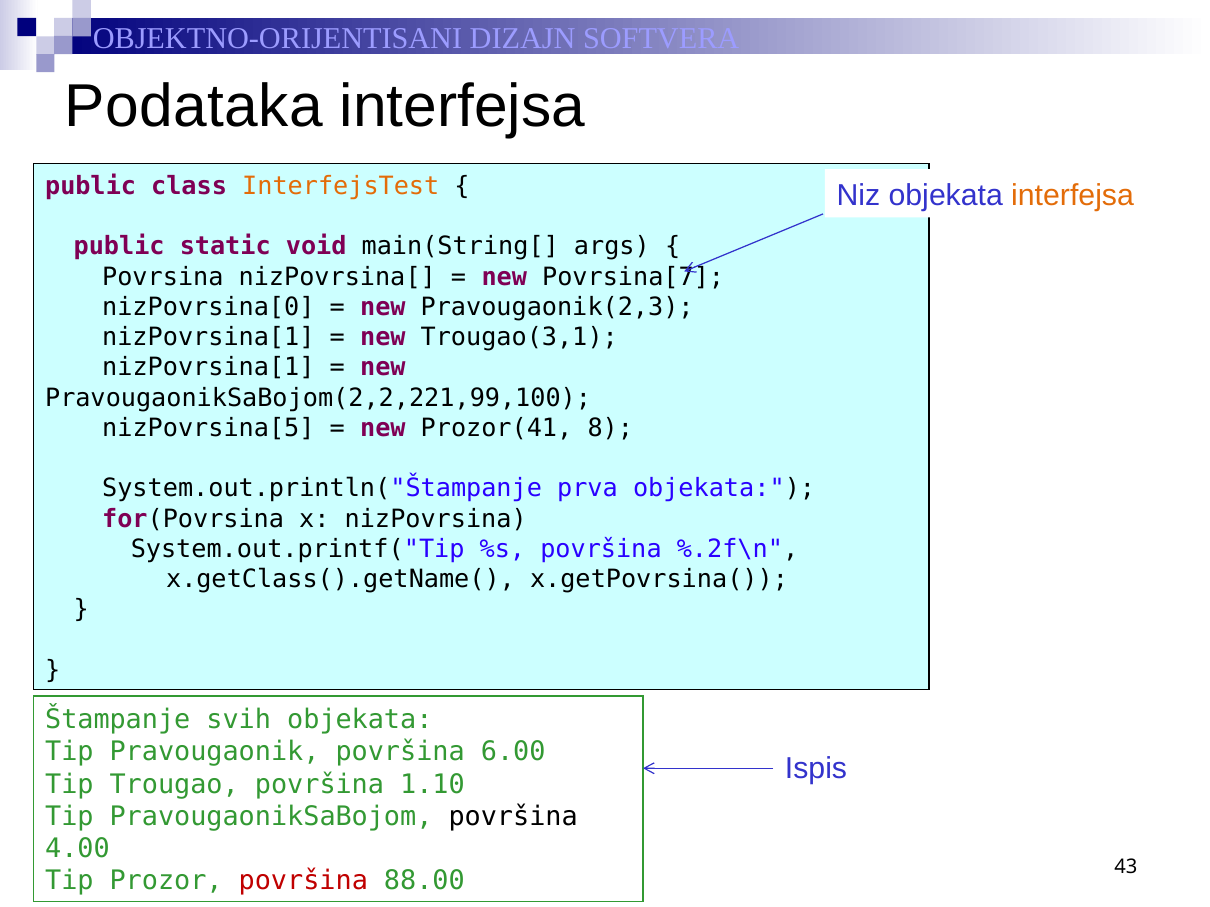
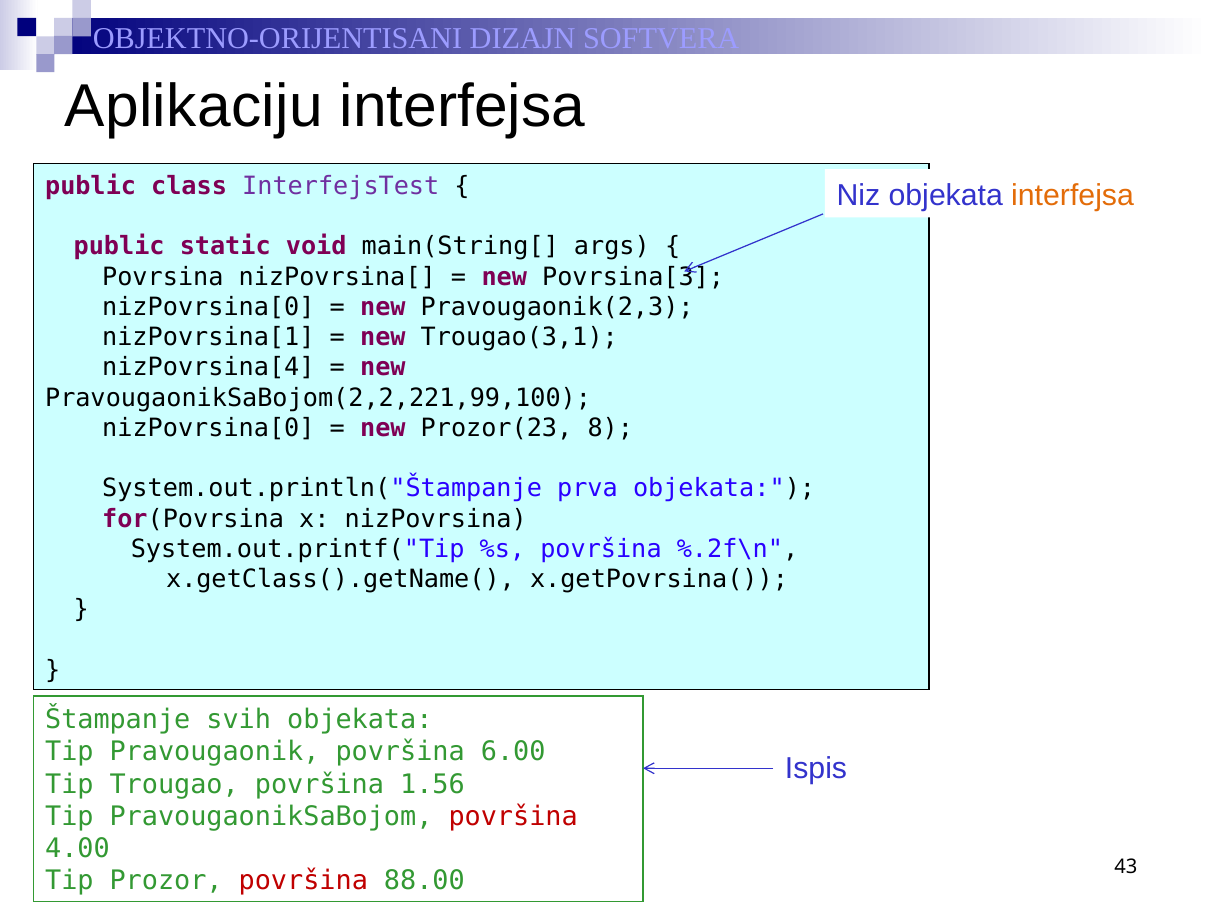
Podataka: Podataka -> Aplikaciju (194, 107)
InterfejsTest colour: orange -> purple (341, 186)
Povrsina[7: Povrsina[7 -> Povrsina[3 (633, 277)
nizPovrsina[1: nizPovrsina[1 -> nizPovrsina[4 (208, 368)
nizPovrsina[5: nizPovrsina[5 -> nizPovrsina[0 (208, 428)
Prozor(41: Prozor(41 -> Prozor(23 (496, 428)
1.10: 1.10 -> 1.56 (432, 785)
površina colour: black -> red (513, 817)
